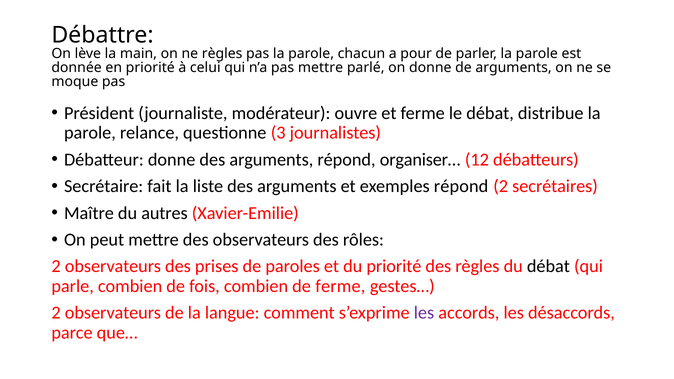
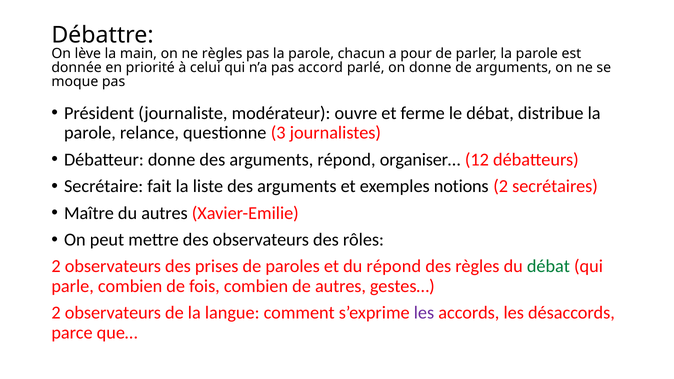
pas mettre: mettre -> accord (320, 68)
exemples répond: répond -> notions (461, 186)
du priorité: priorité -> répond (394, 267)
débat colour: black -> green (548, 267)
de ferme: ferme -> autres (340, 286)
